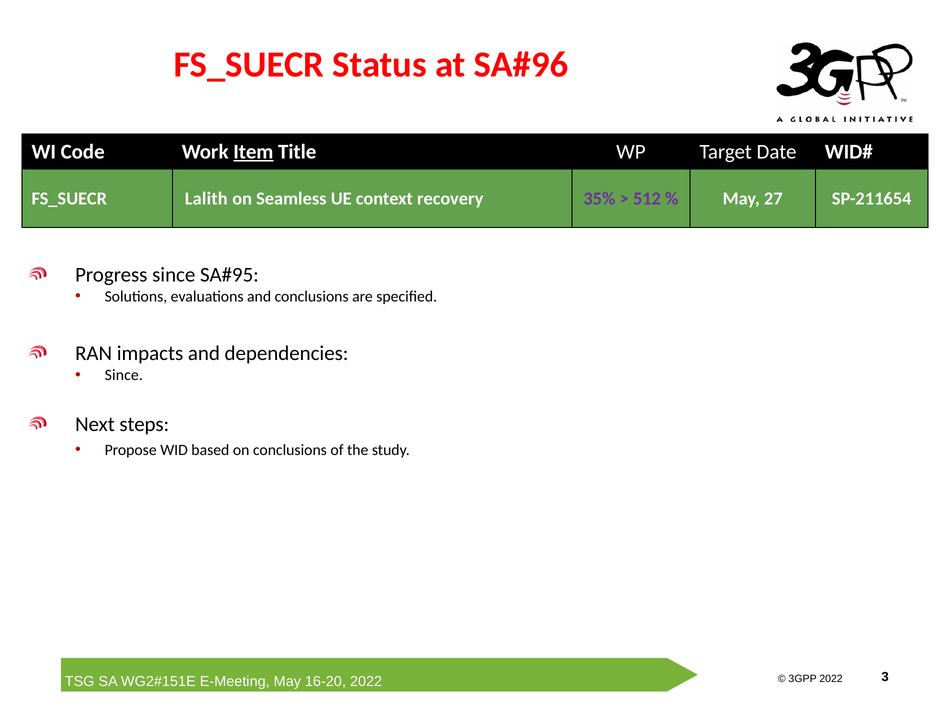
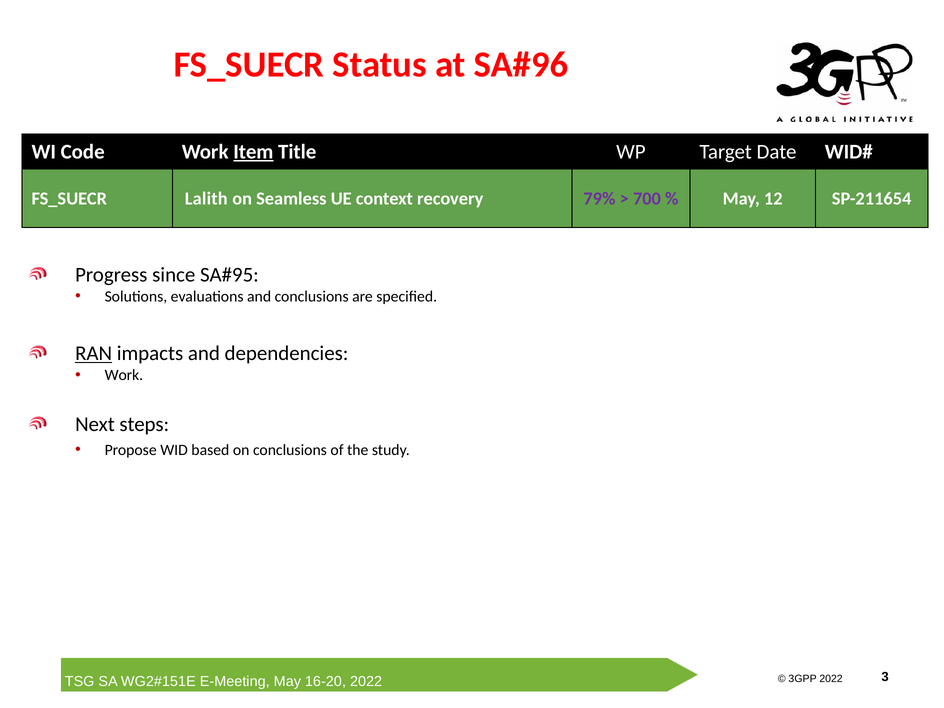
35%: 35% -> 79% (599, 199)
512: 512 -> 700 (647, 199)
27: 27 -> 12 (773, 199)
RAN underline: none -> present (94, 354)
Since: Since -> Work (124, 375)
